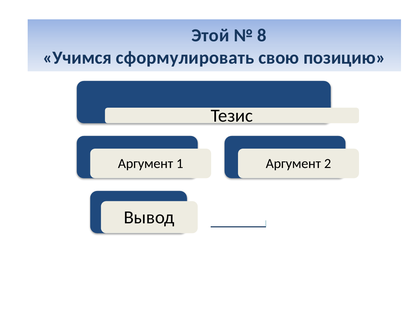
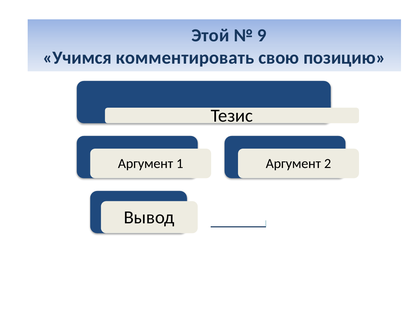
8: 8 -> 9 (262, 36)
сформулировать: сформулировать -> комментировать (185, 58)
